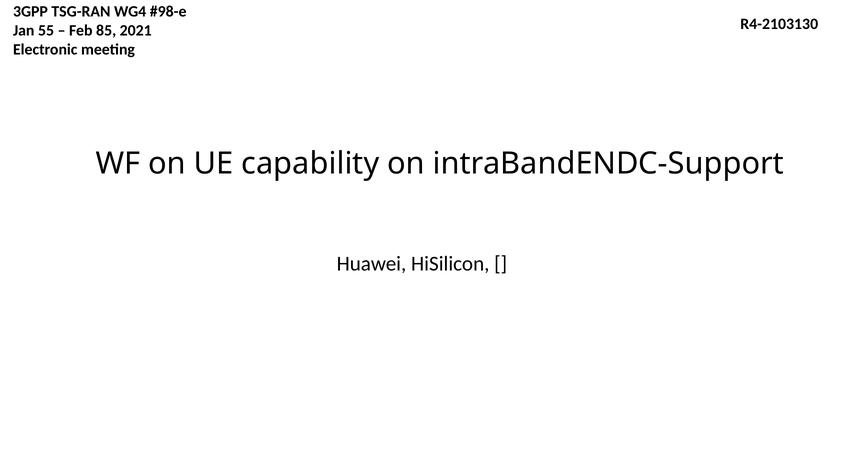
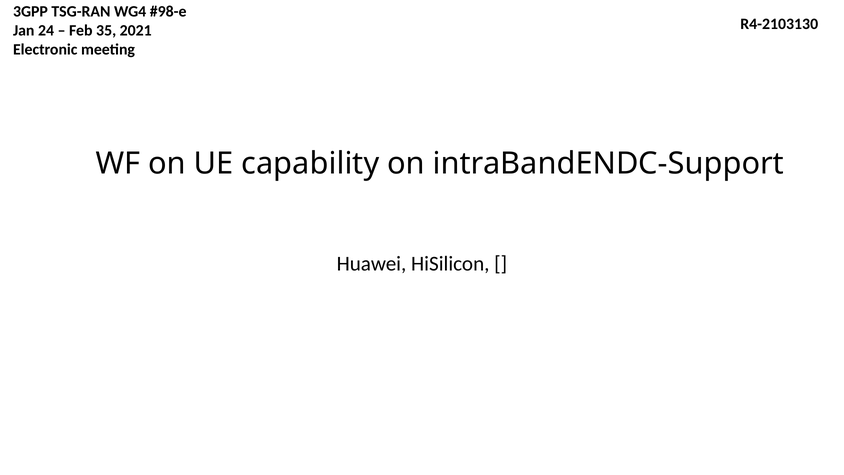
55: 55 -> 24 (46, 31)
85: 85 -> 35 (106, 31)
